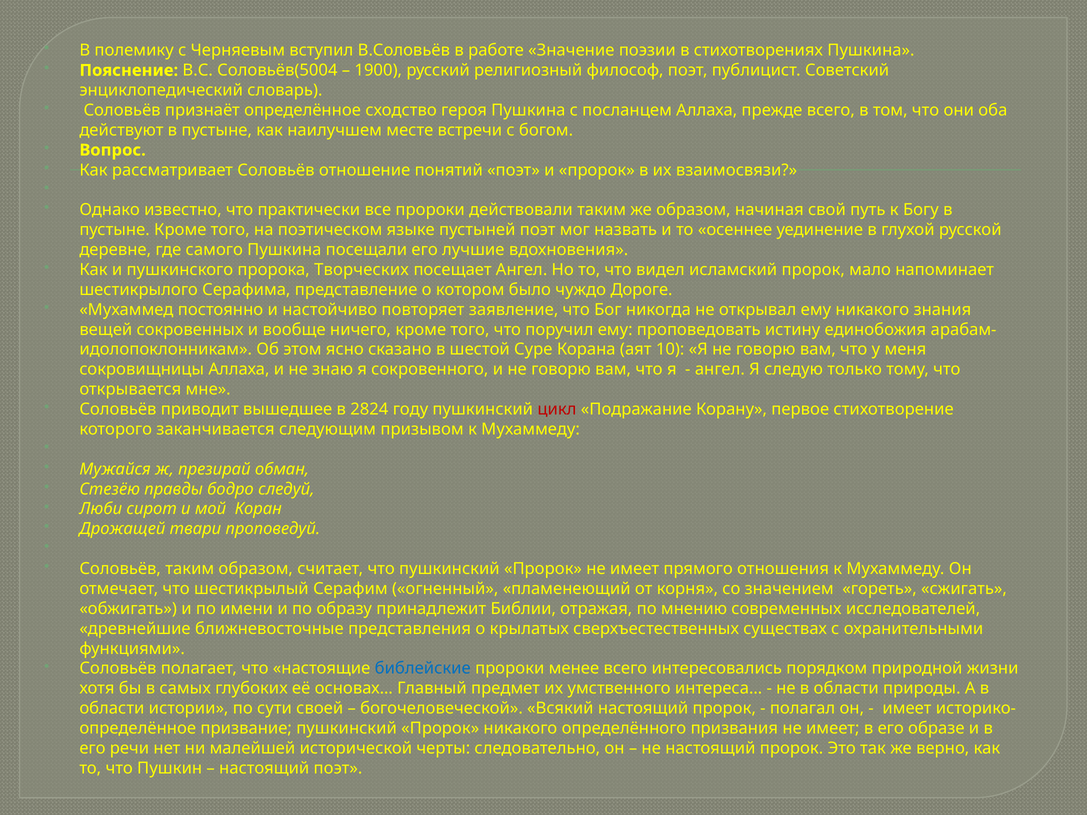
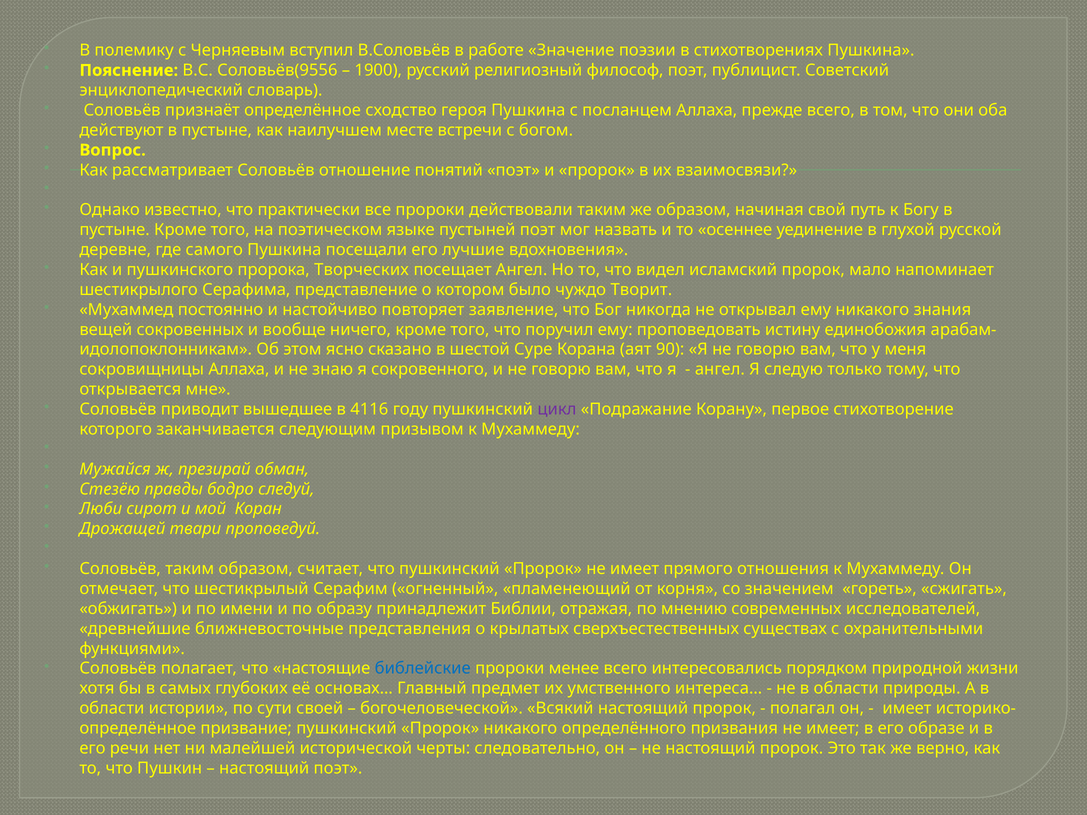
Соловьёв(5004: Соловьёв(5004 -> Соловьёв(9556 (277, 70)
Дороге: Дороге -> Творит (641, 290)
10: 10 -> 90 (670, 350)
2824: 2824 -> 4116 (369, 409)
цикл colour: red -> purple (557, 409)
